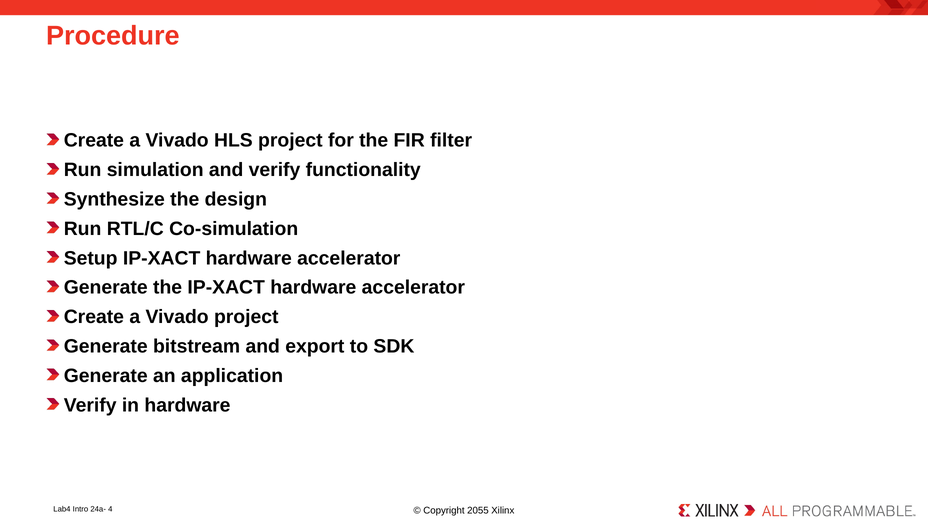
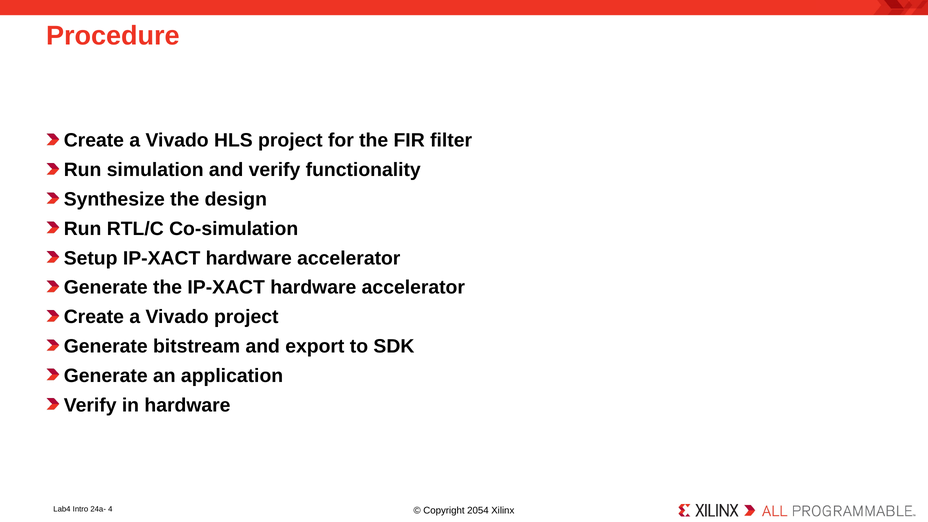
2055: 2055 -> 2054 (478, 511)
